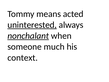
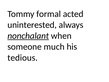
means: means -> formal (49, 14)
uninterested underline: present -> none (32, 25)
context: context -> tedious (23, 57)
